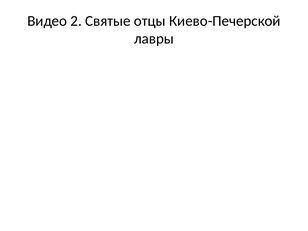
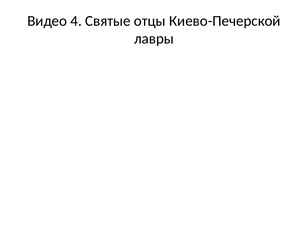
2: 2 -> 4 (76, 21)
